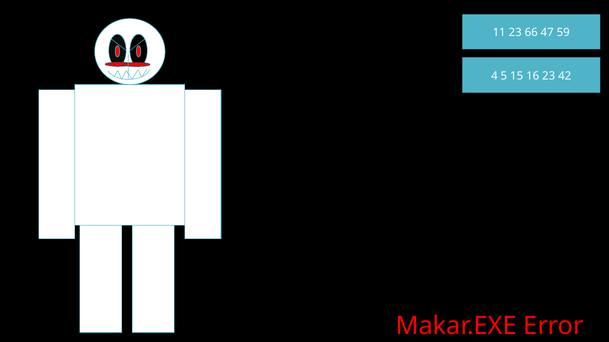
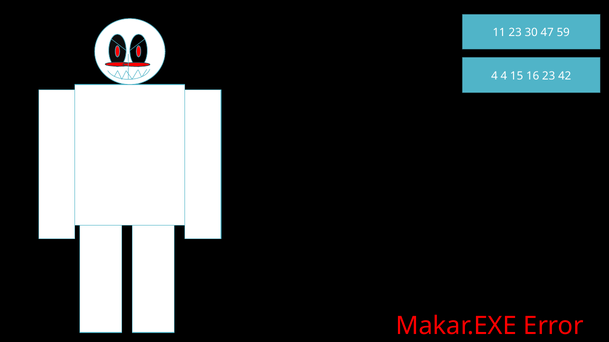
66: 66 -> 30 (531, 33)
4 5: 5 -> 4 (504, 76)
